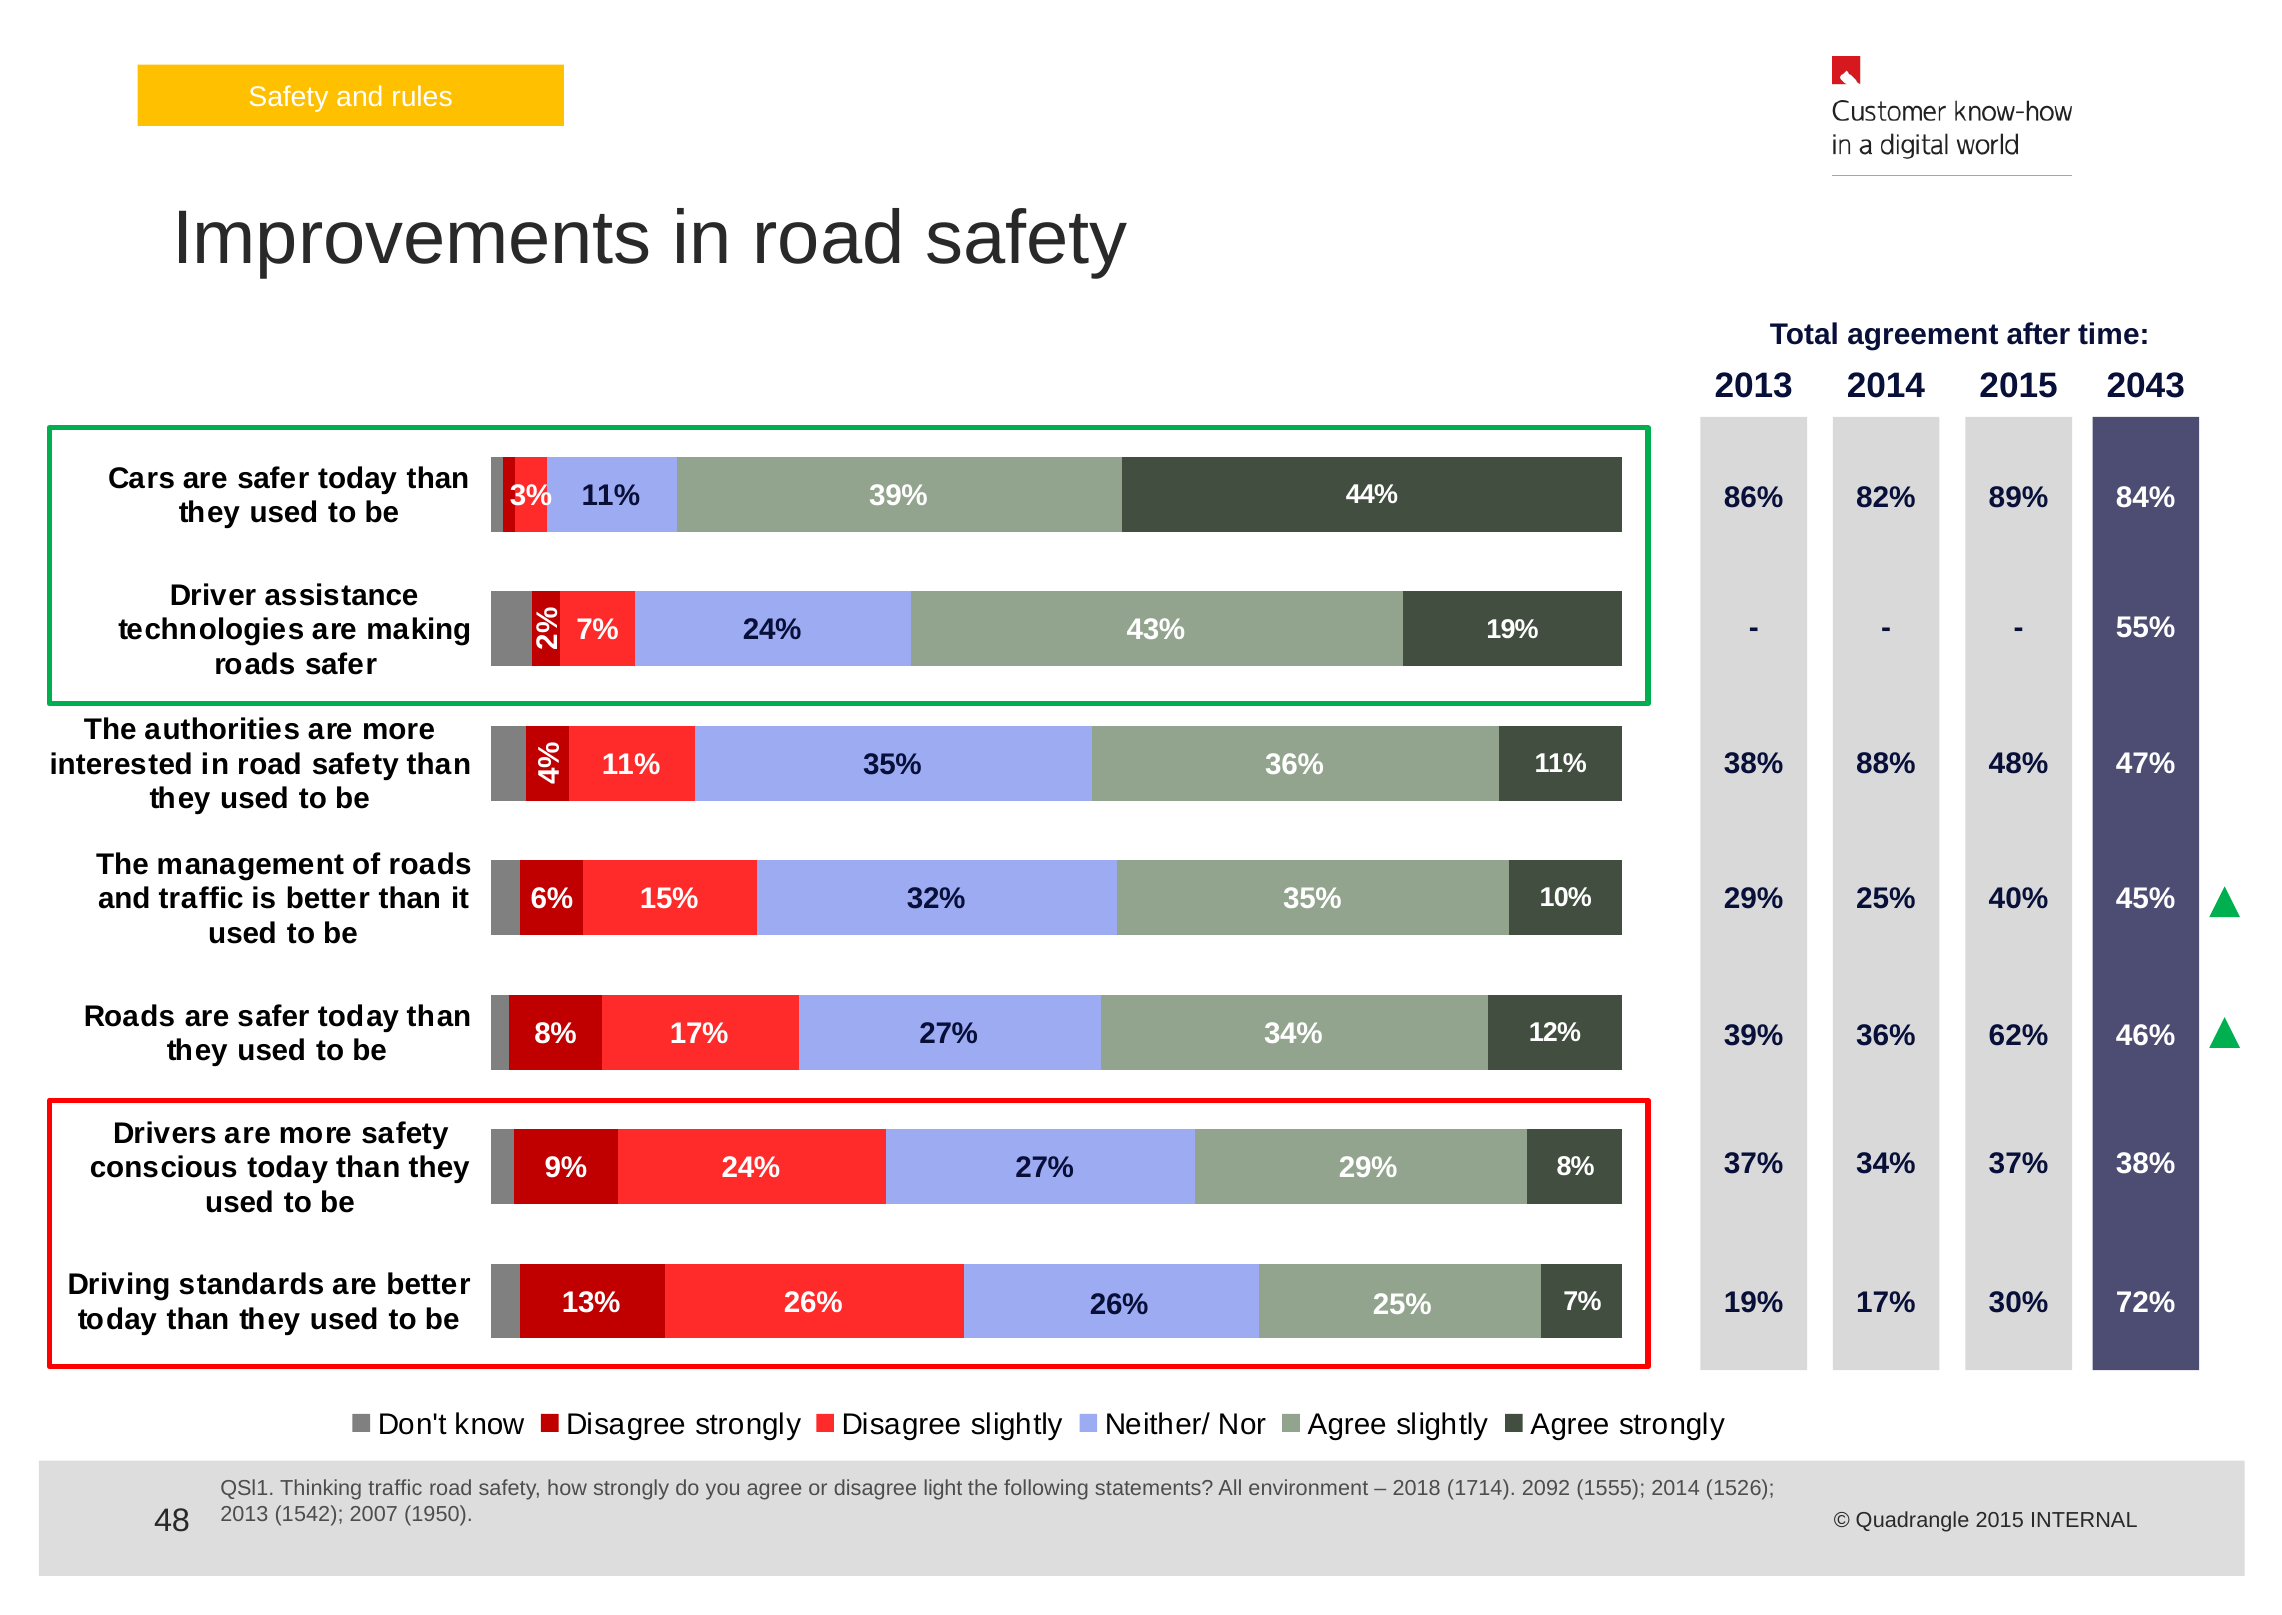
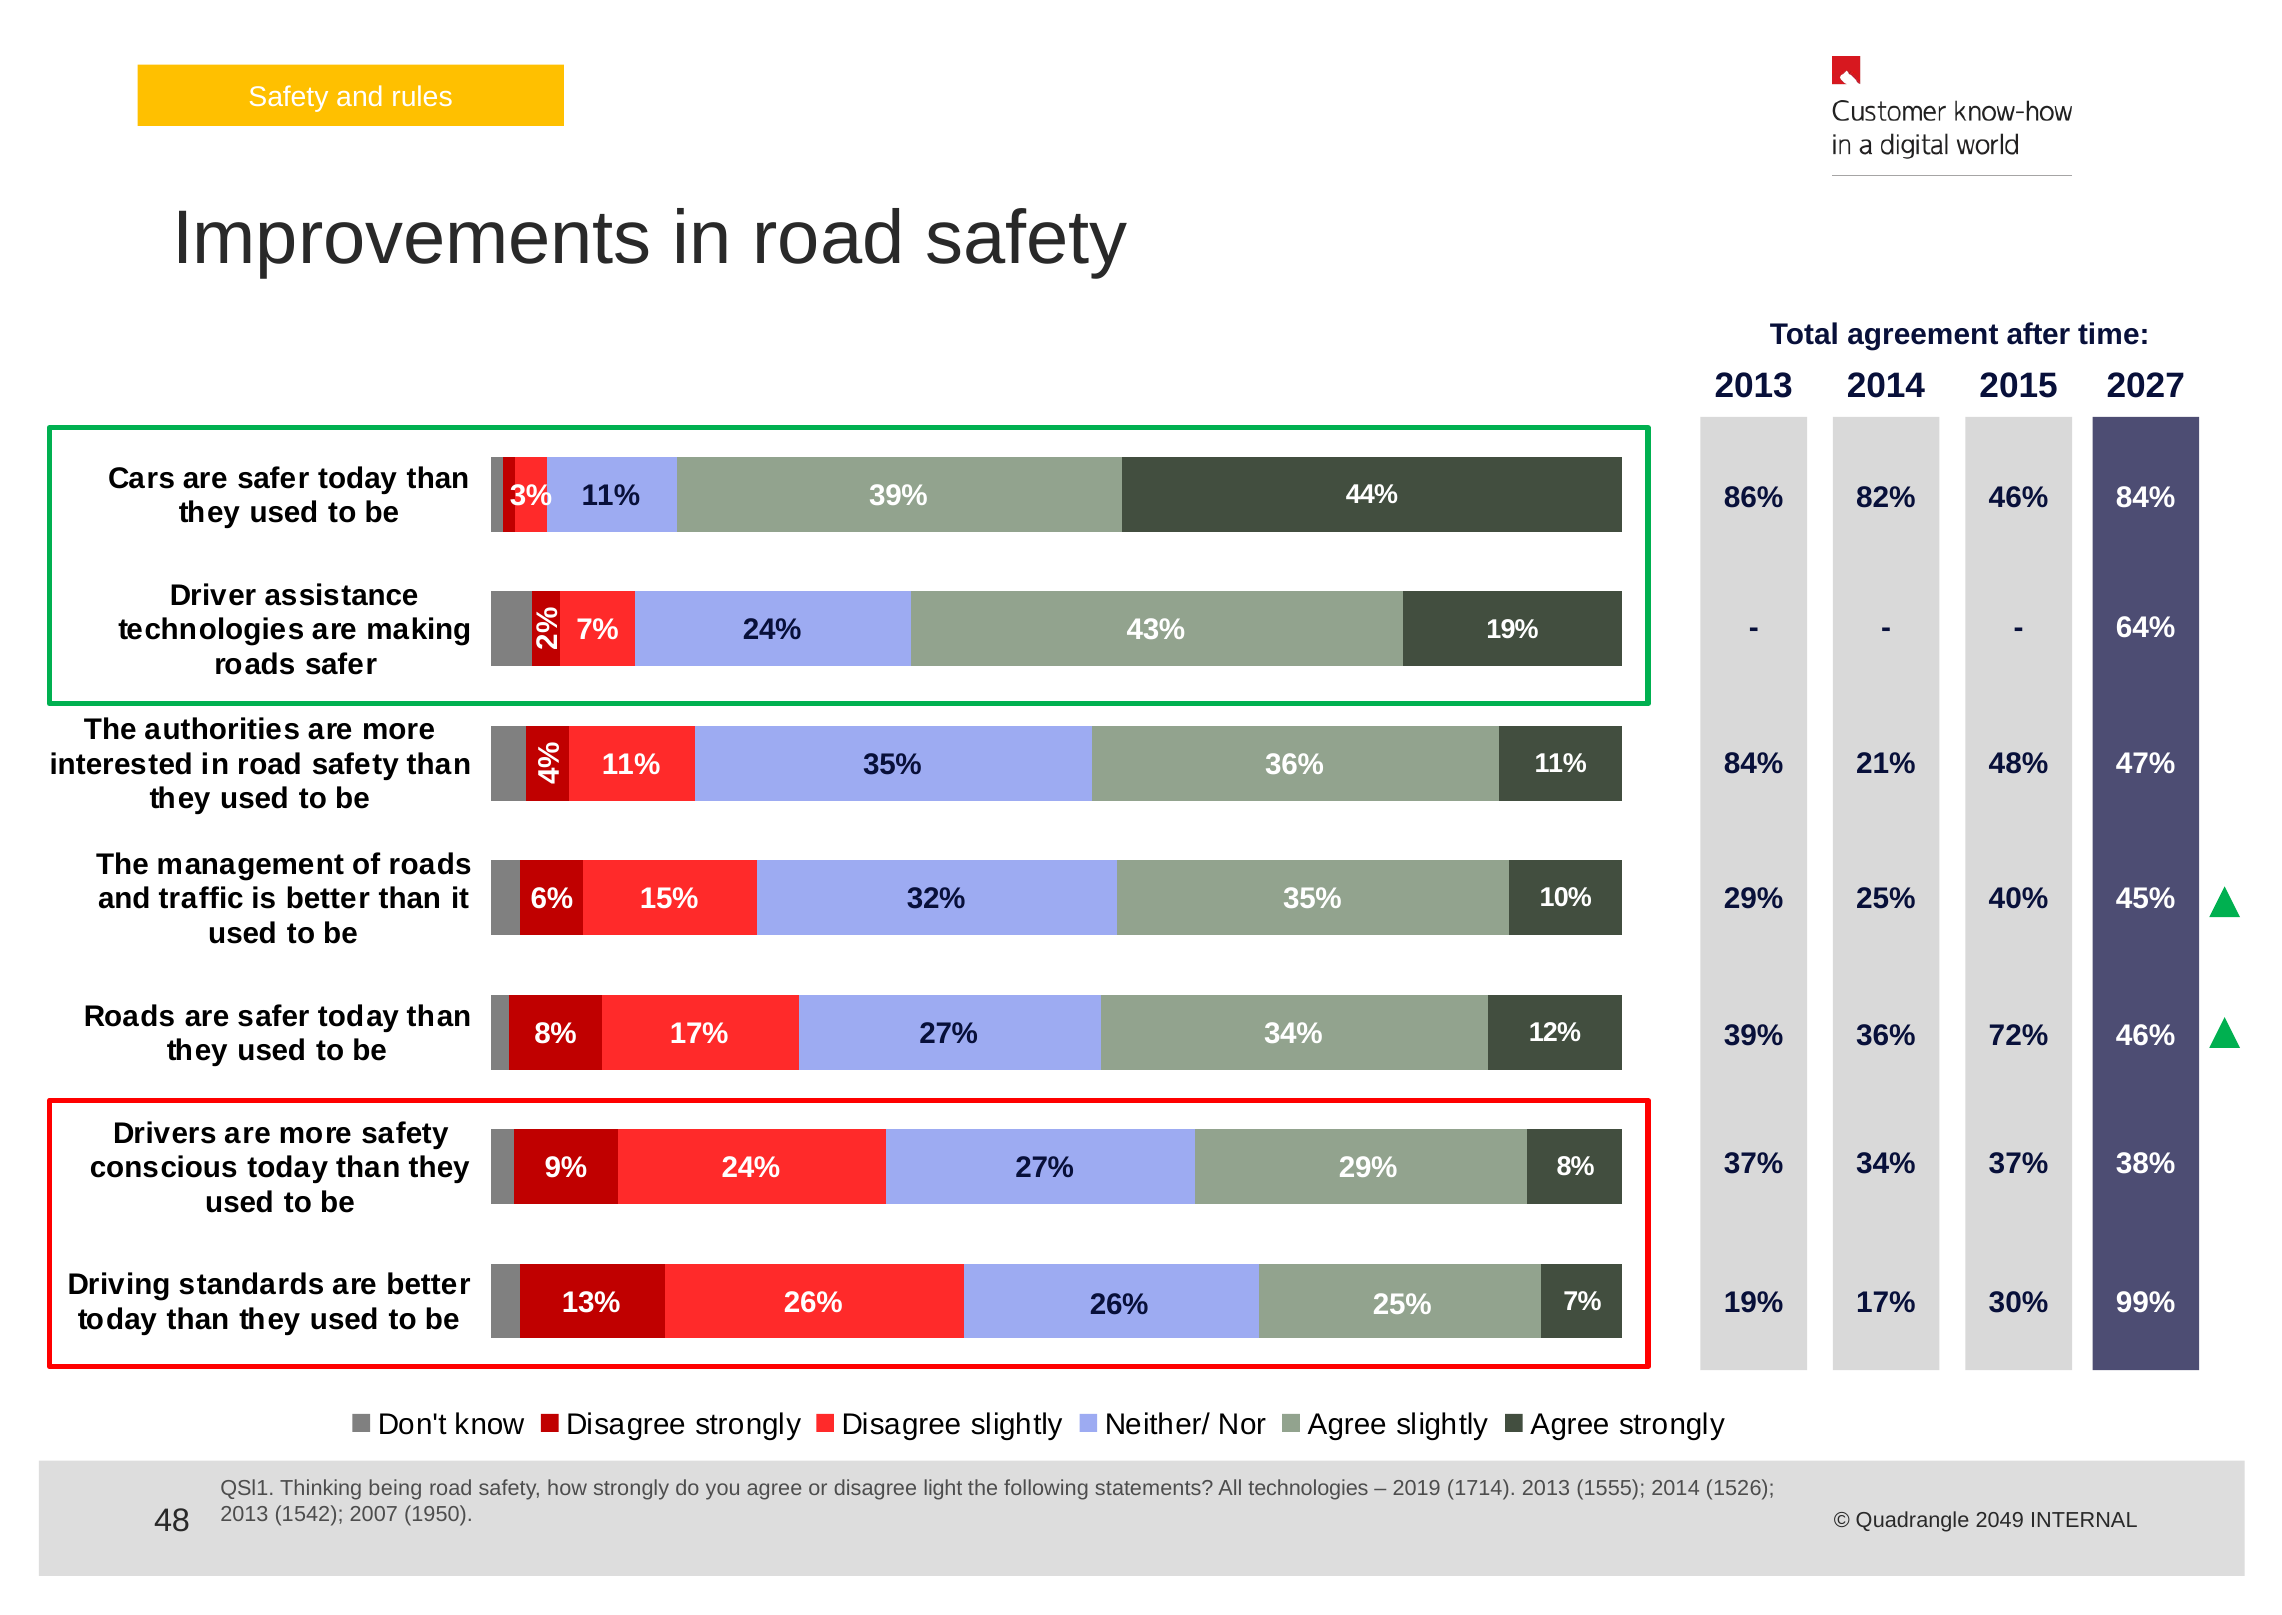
2043: 2043 -> 2027 (2146, 386)
89%: 89% -> 46% (2019, 498)
55%: 55% -> 64% (2146, 628)
38%: 38% -> 84% (1754, 764)
88%: 88% -> 21% (1886, 764)
62%: 62% -> 72% (2019, 1036)
72%: 72% -> 99% (2146, 1302)
Thinking traffic: traffic -> being (395, 1488)
All environment: environment -> technologies (1308, 1488)
2018: 2018 -> 2019 (1417, 1488)
1714 2092: 2092 -> 2013 (1546, 1488)
2015: 2015 -> 2049 (2000, 1520)
